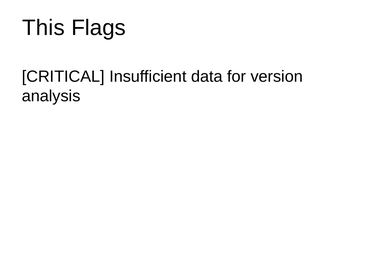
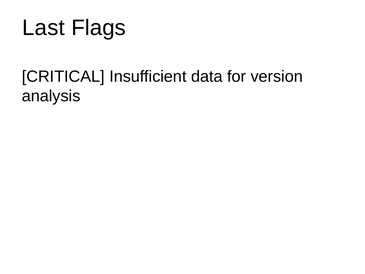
This: This -> Last (43, 28)
